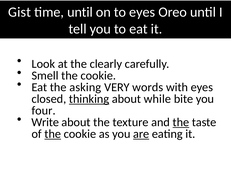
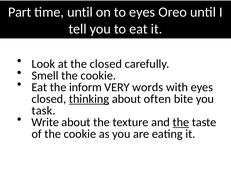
Gist: Gist -> Part (20, 12)
the clearly: clearly -> closed (106, 64)
asking: asking -> inform (85, 87)
while: while -> often (157, 99)
four: four -> task (44, 111)
the underline: present -> none (53, 134)
are underline: present -> none (141, 134)
